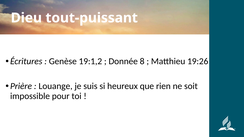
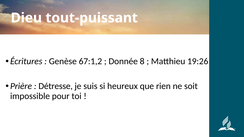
19:1,2: 19:1,2 -> 67:1,2 (90, 61)
Louange: Louange -> Détresse (56, 86)
